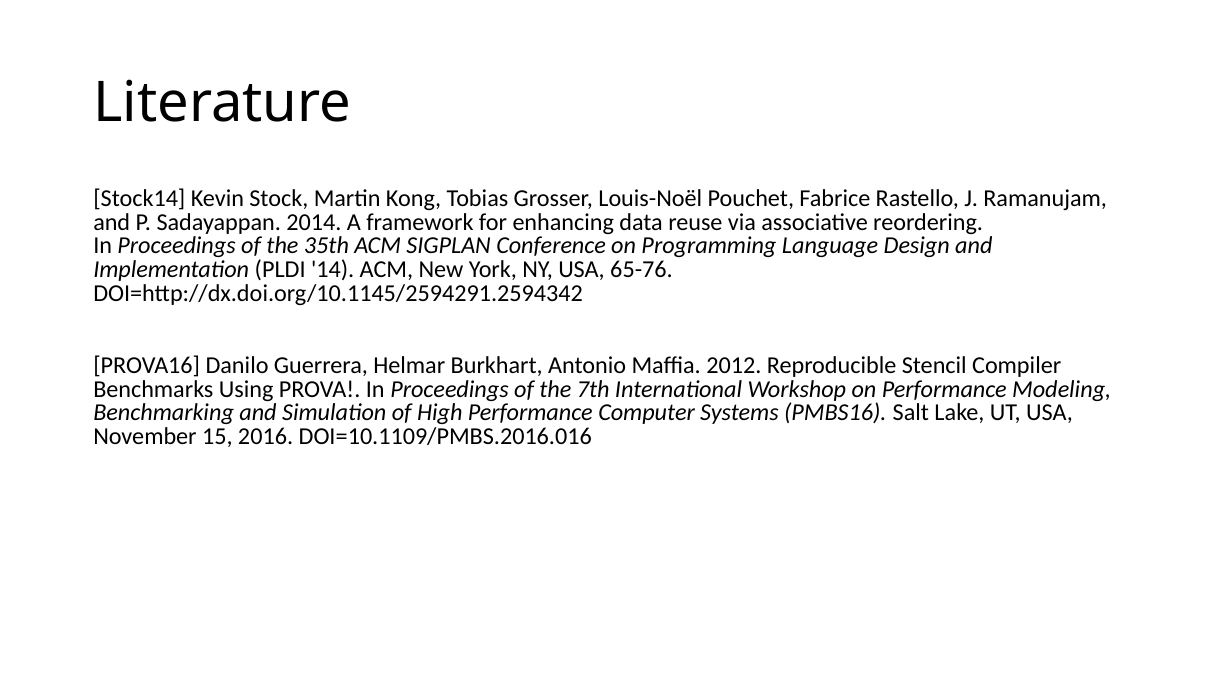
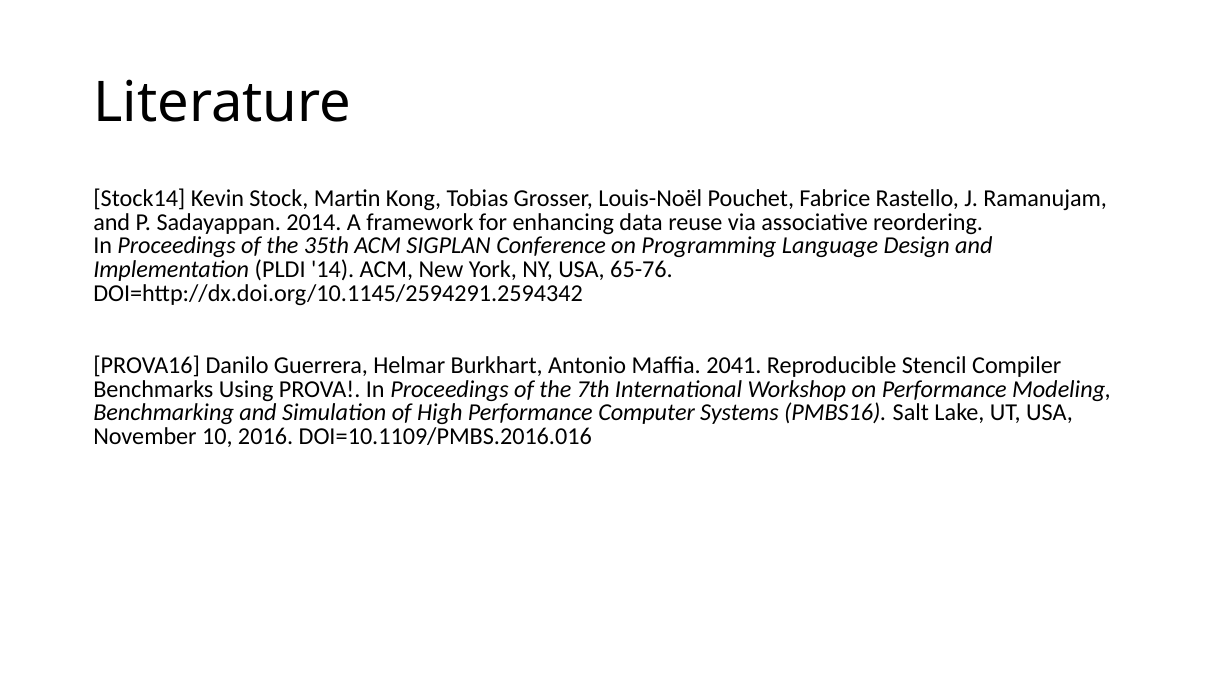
2012: 2012 -> 2041 (734, 365)
15: 15 -> 10 (217, 436)
